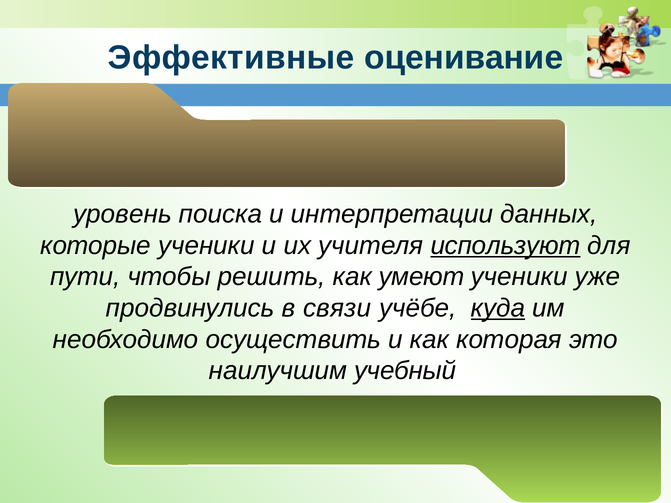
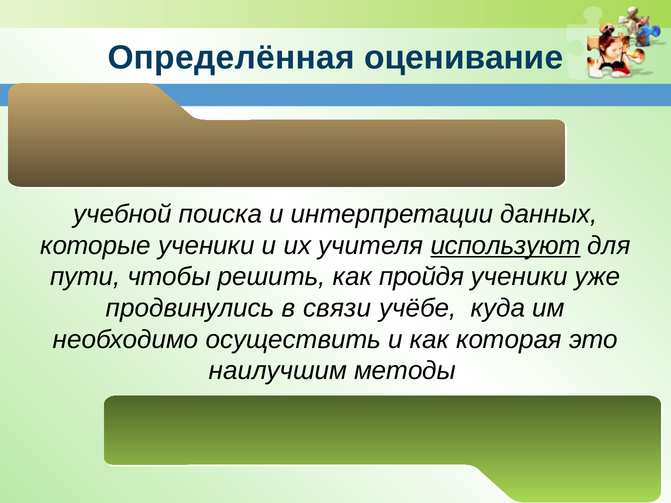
Эффективные: Эффективные -> Определённая (231, 58)
уровень: уровень -> учебной (123, 214)
умеют: умеют -> пройдя (422, 277)
куда underline: present -> none (498, 308)
учебный: учебный -> методы (405, 371)
